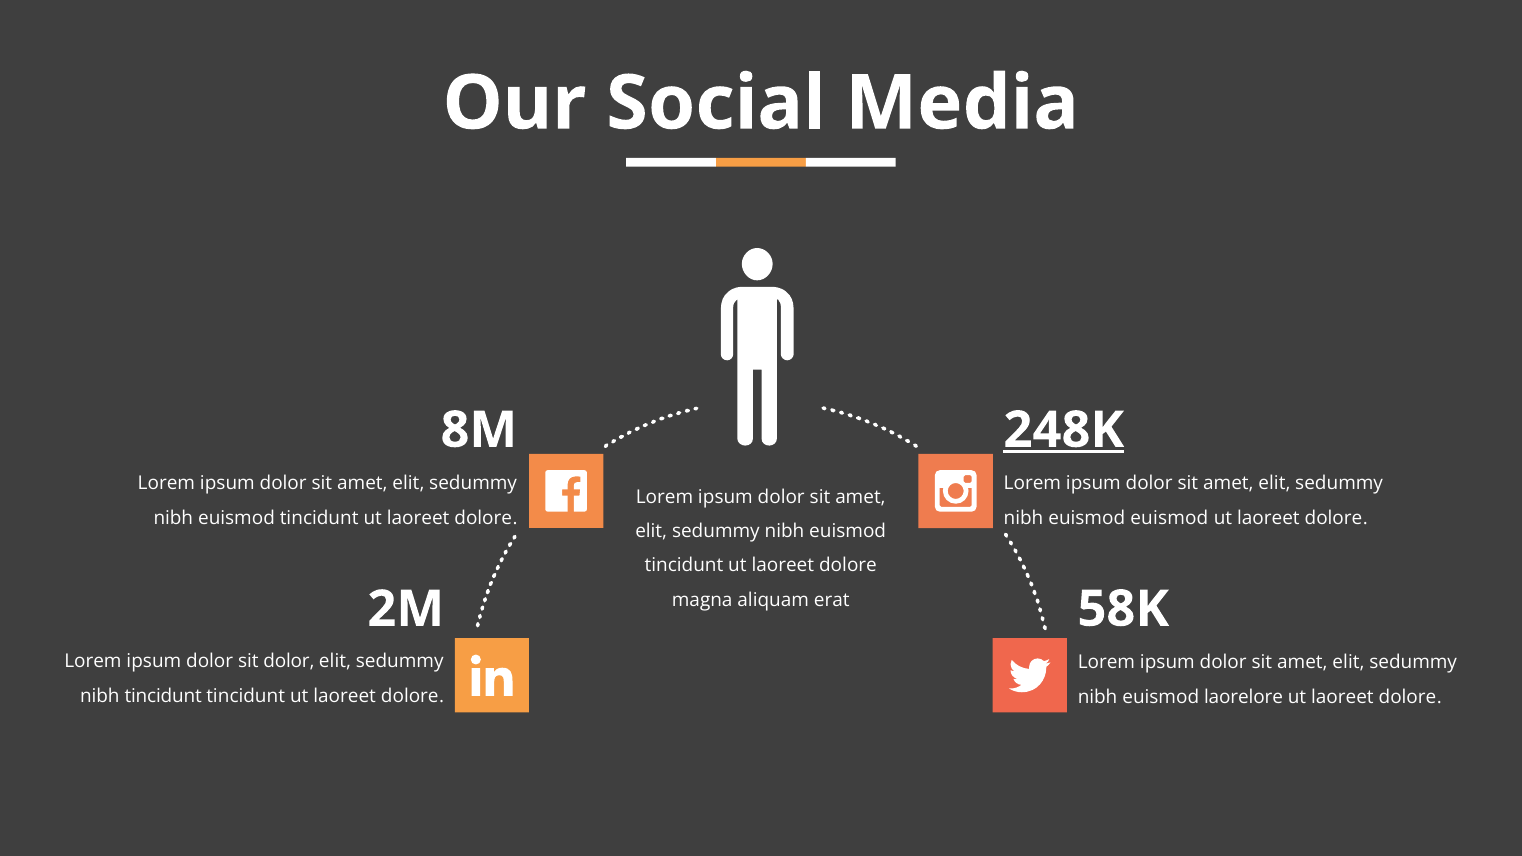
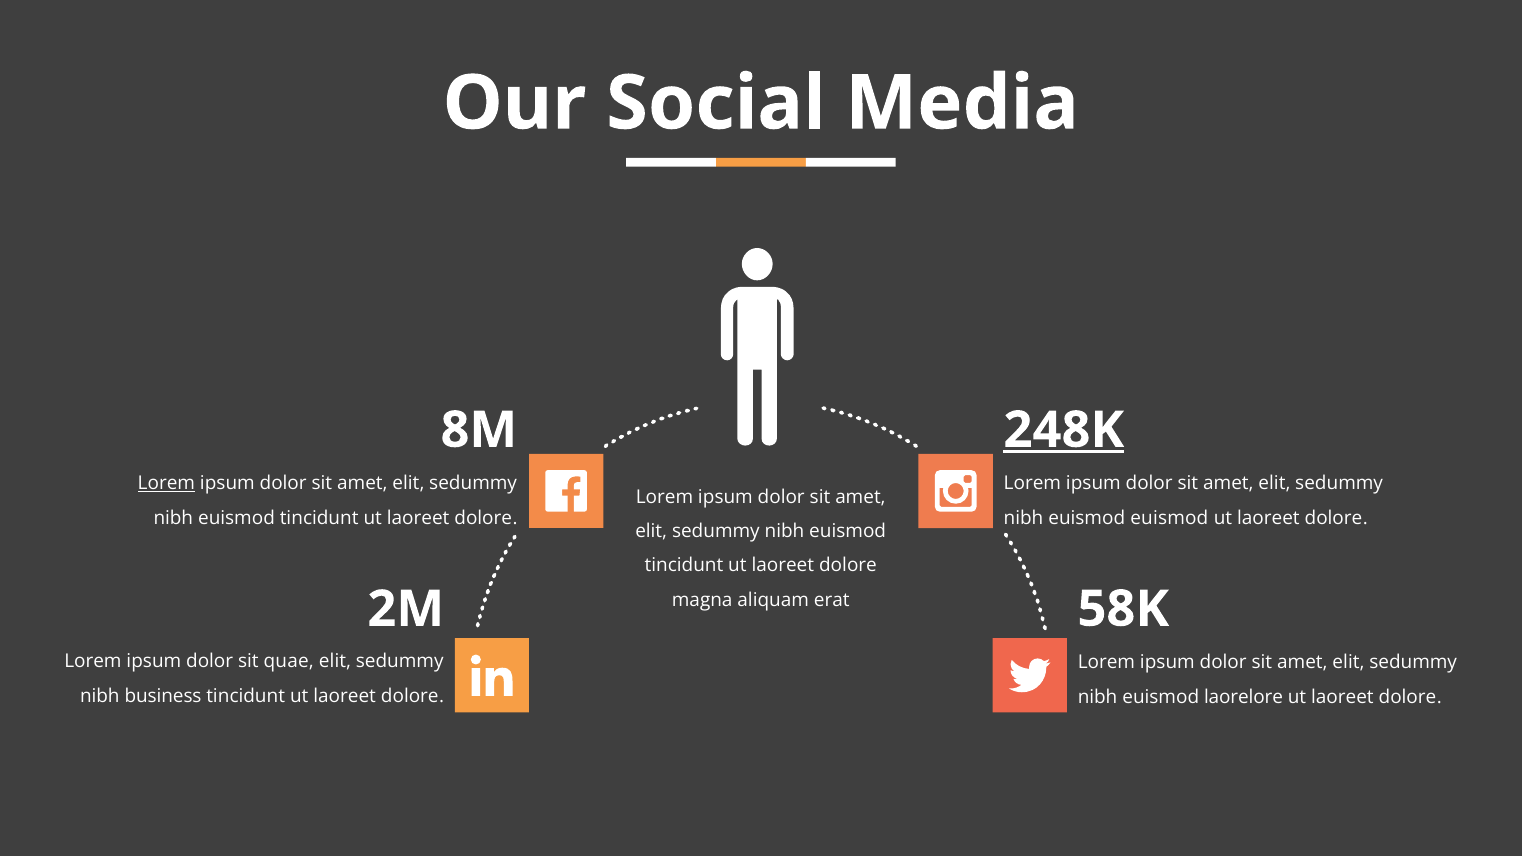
Lorem underline: none -> present (166, 484)
sit dolor: dolor -> quae (289, 662)
nibh tincidunt: tincidunt -> business (163, 696)
